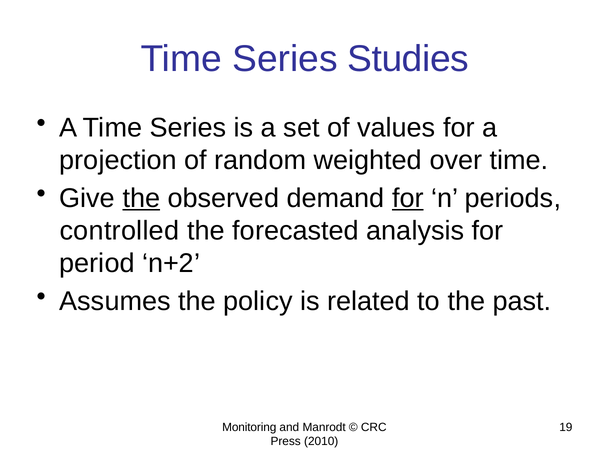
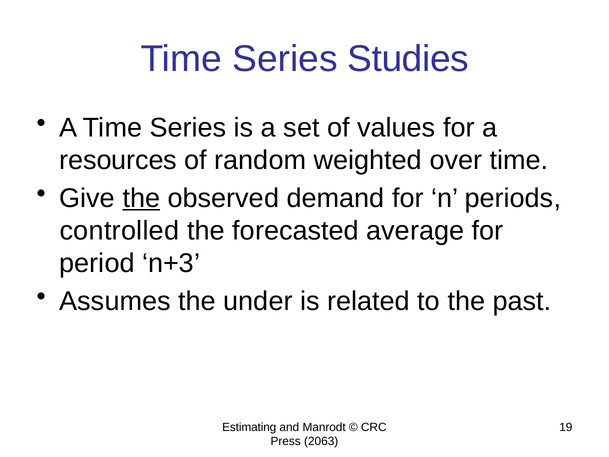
projection: projection -> resources (118, 160)
for underline: present -> none (408, 198)
analysis: analysis -> average (415, 231)
n+2: n+2 -> n+3 (171, 263)
policy: policy -> under (258, 301)
Monitoring: Monitoring -> Estimating (249, 427)
2010: 2010 -> 2063 (321, 441)
